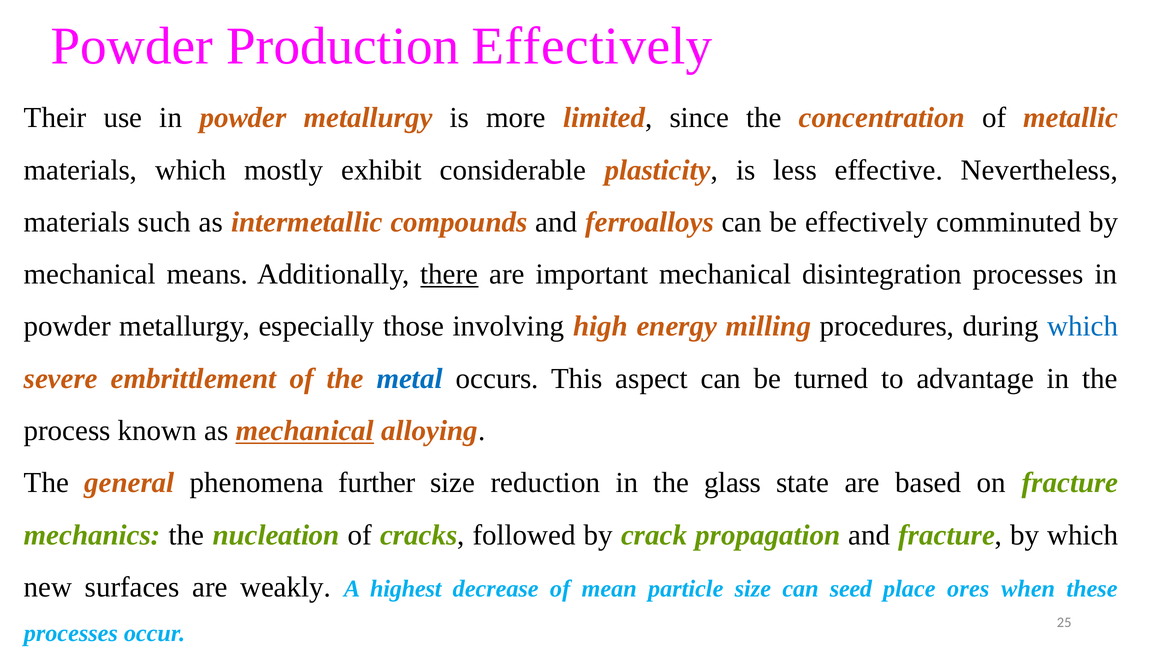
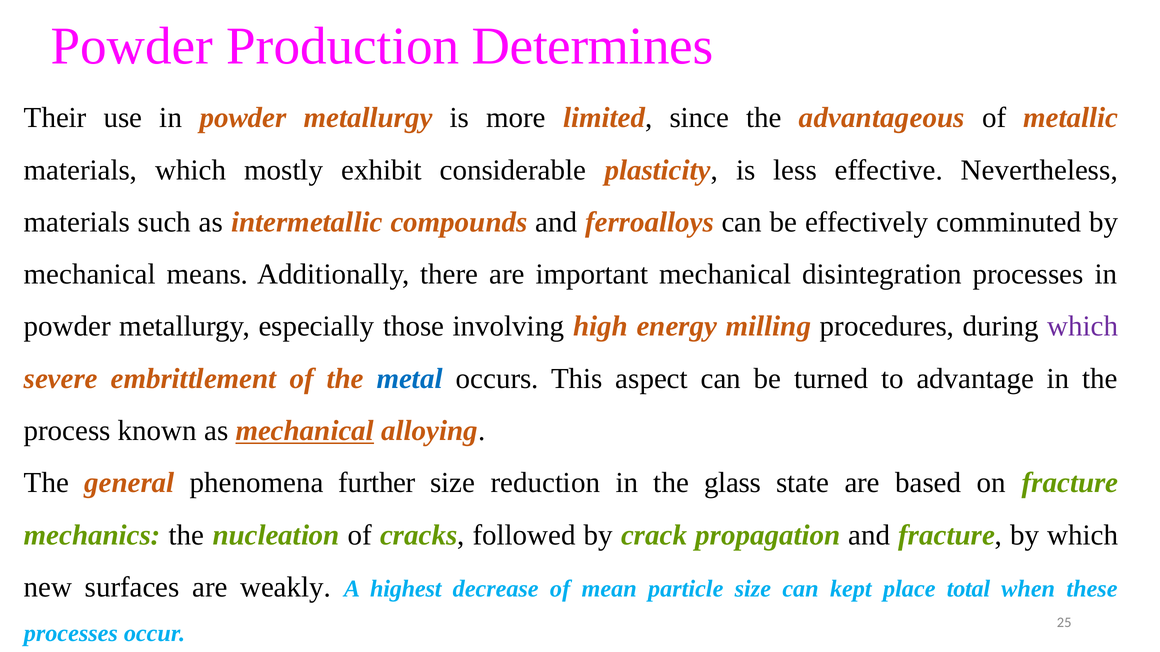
Production Effectively: Effectively -> Determines (593, 46)
concentration: concentration -> advantageous (882, 118)
there underline: present -> none (449, 274)
which colour: blue -> purple (1083, 327)
seed: seed -> kept (851, 589)
ores: ores -> total (968, 589)
